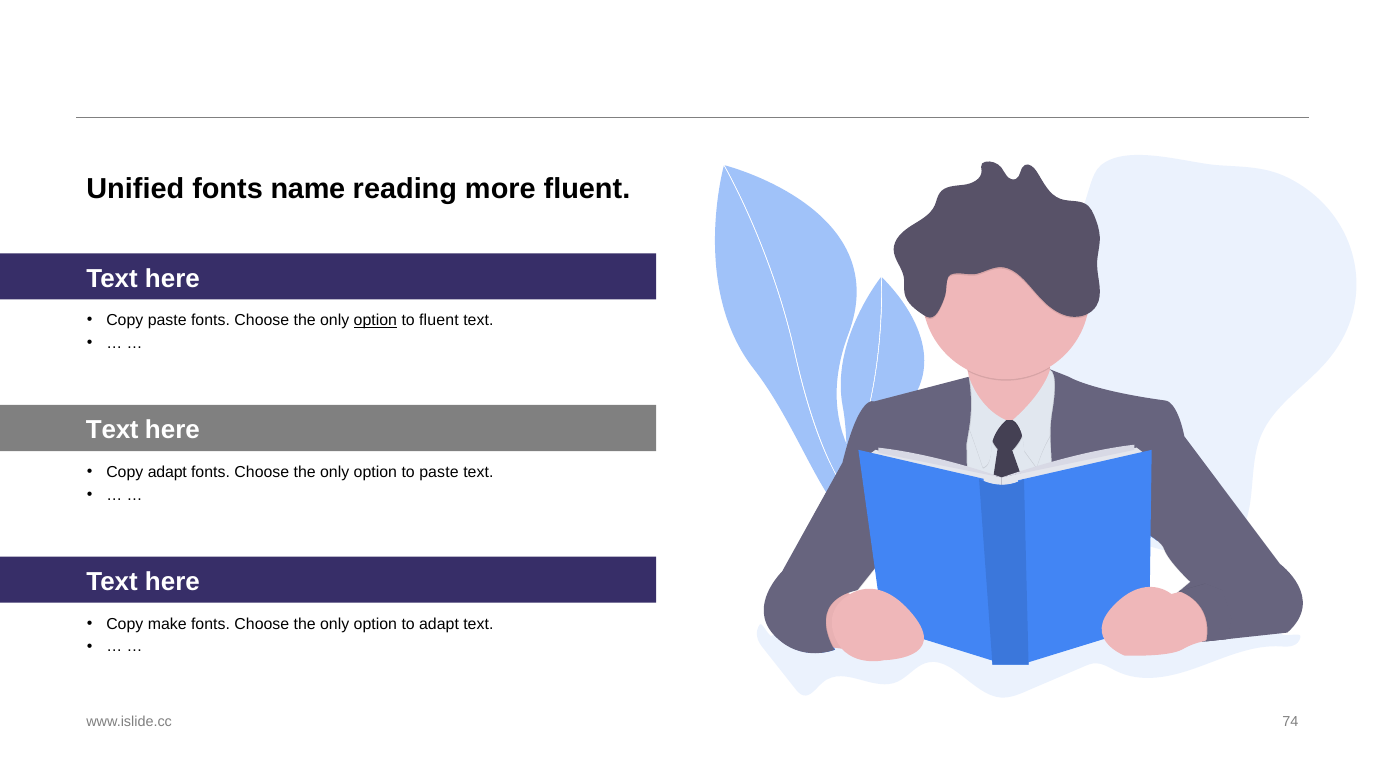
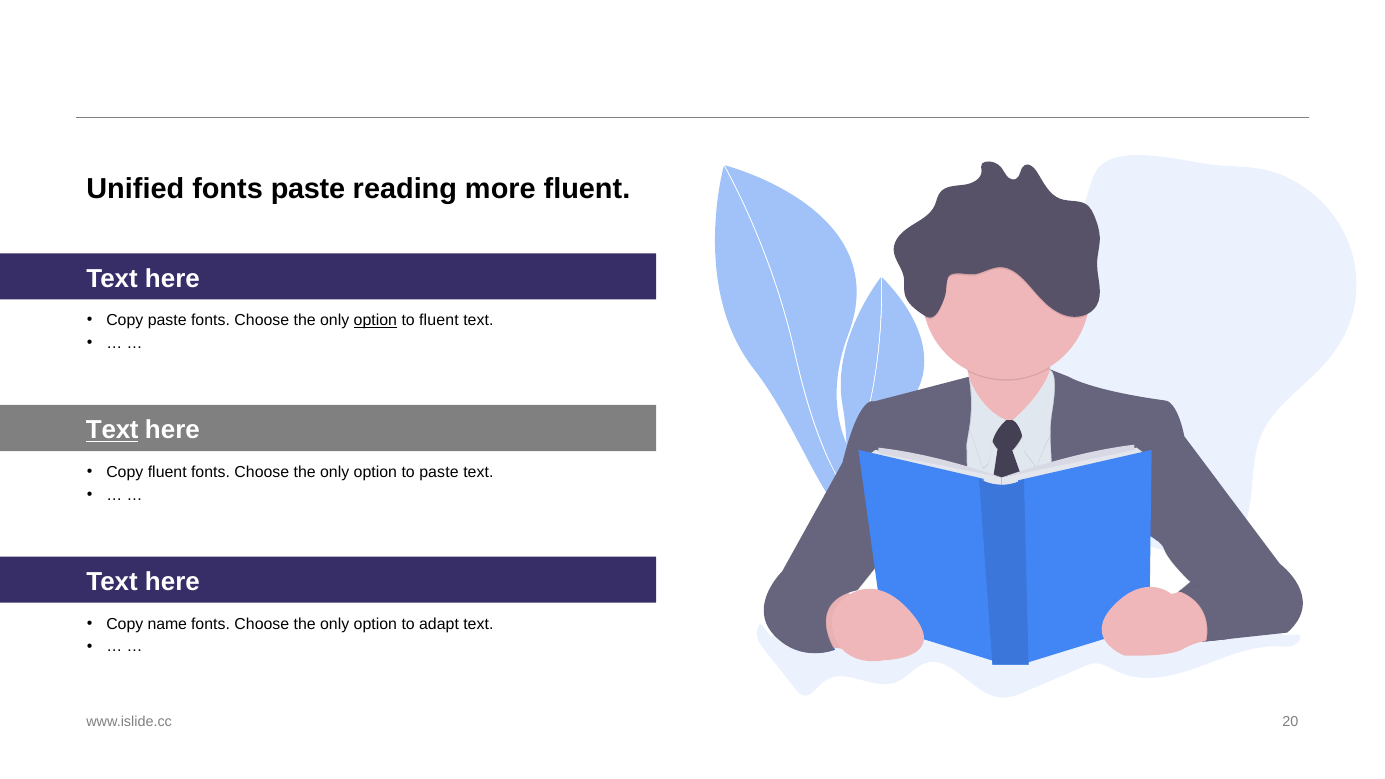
fonts name: name -> paste (308, 189)
Text underline: none -> present (112, 430)
Copy adapt: adapt -> fluent (167, 472)
make: make -> name (167, 624)
74: 74 -> 20 (1290, 722)
